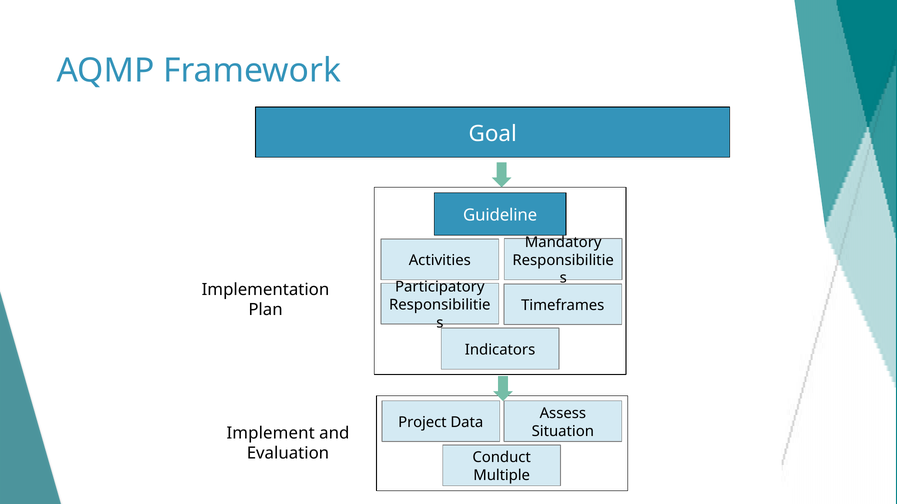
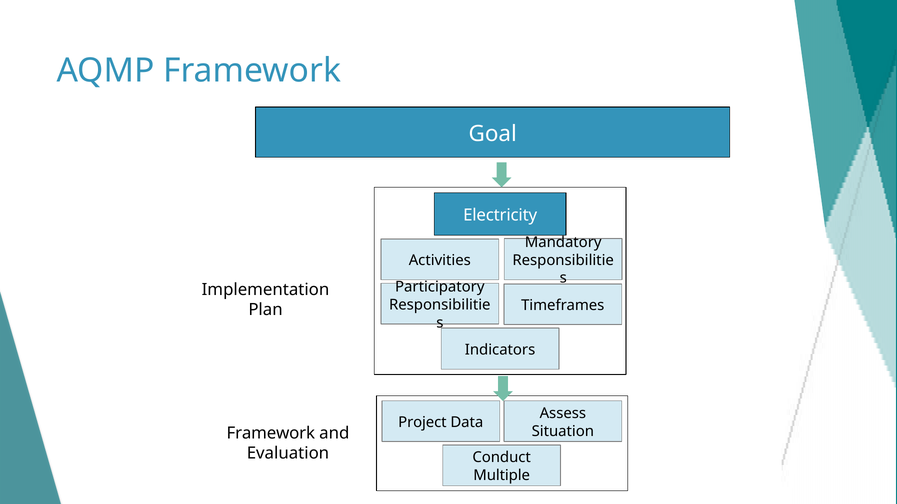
Guideline: Guideline -> Electricity (500, 215)
Implement: Implement -> Framework (271, 434)
